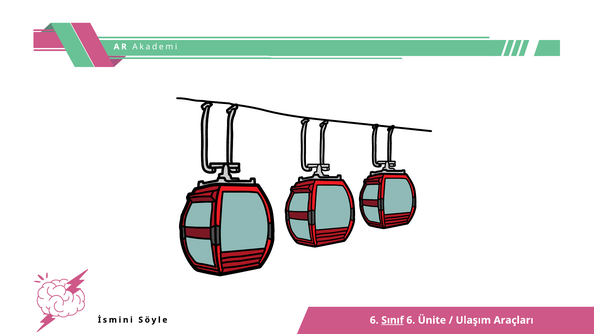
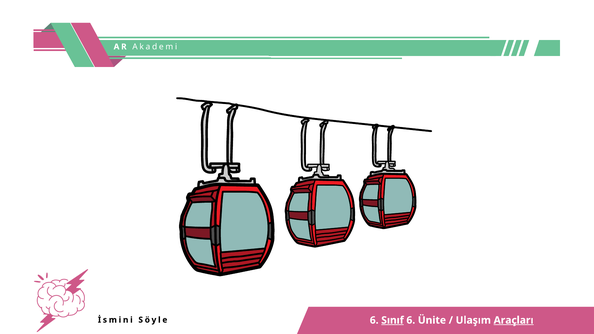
Araçları underline: none -> present (514, 320)
